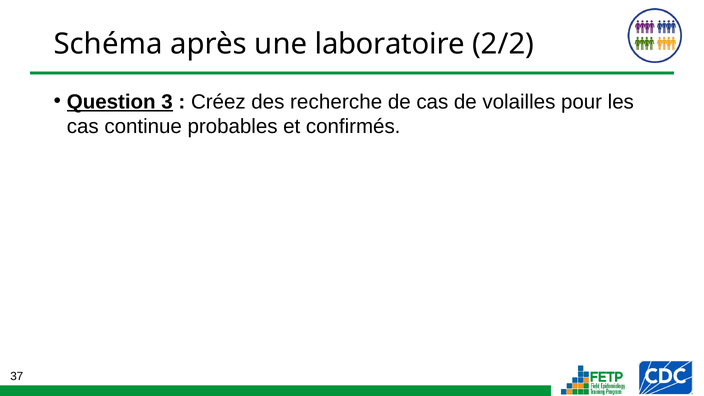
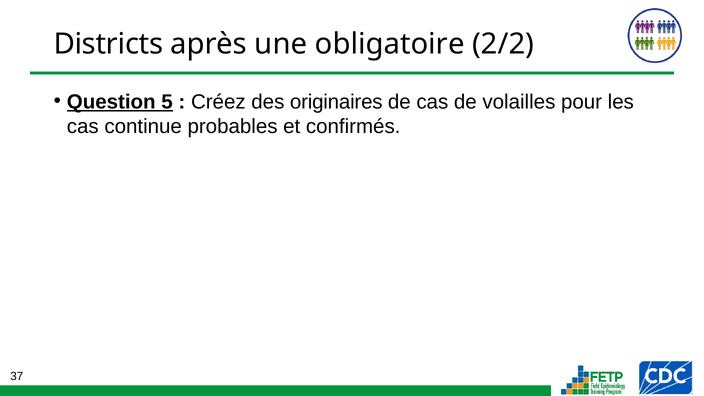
Schéma: Schéma -> Districts (108, 44)
laboratoire: laboratoire -> obligatoire (390, 44)
3: 3 -> 5 (167, 102)
recherche: recherche -> originaires (336, 102)
